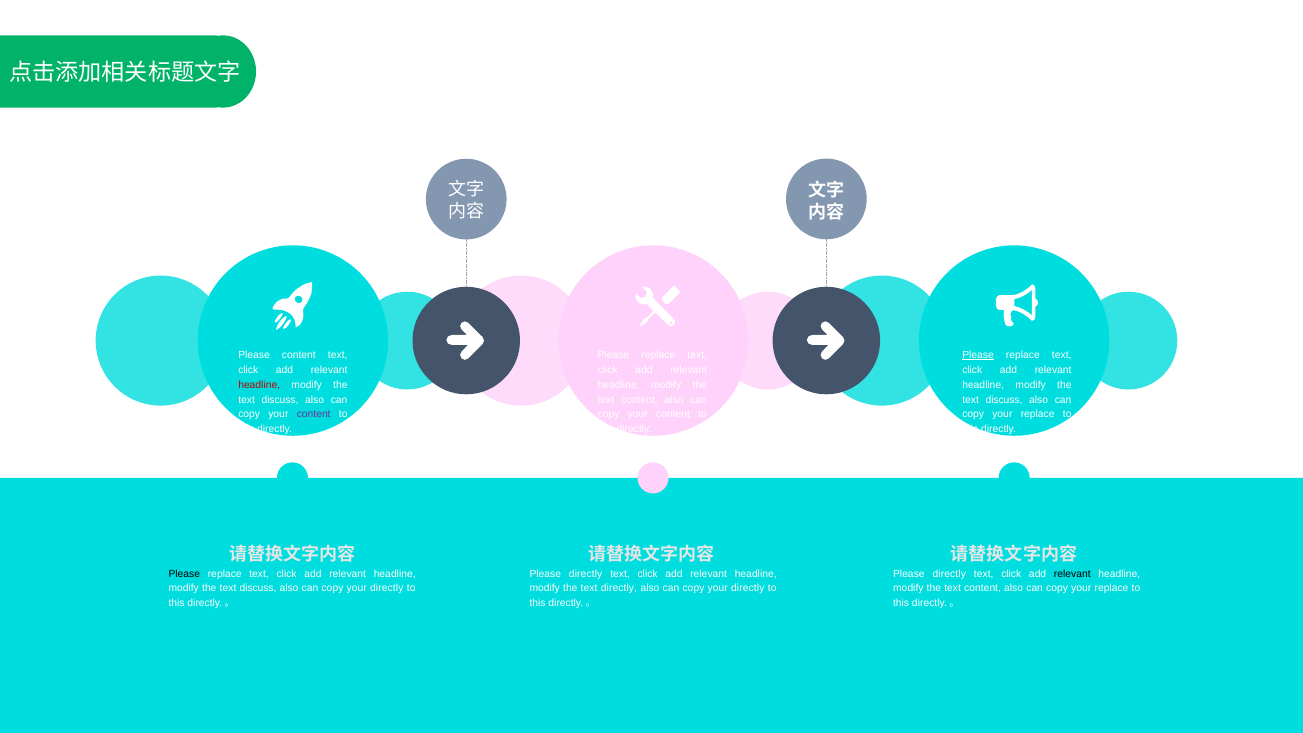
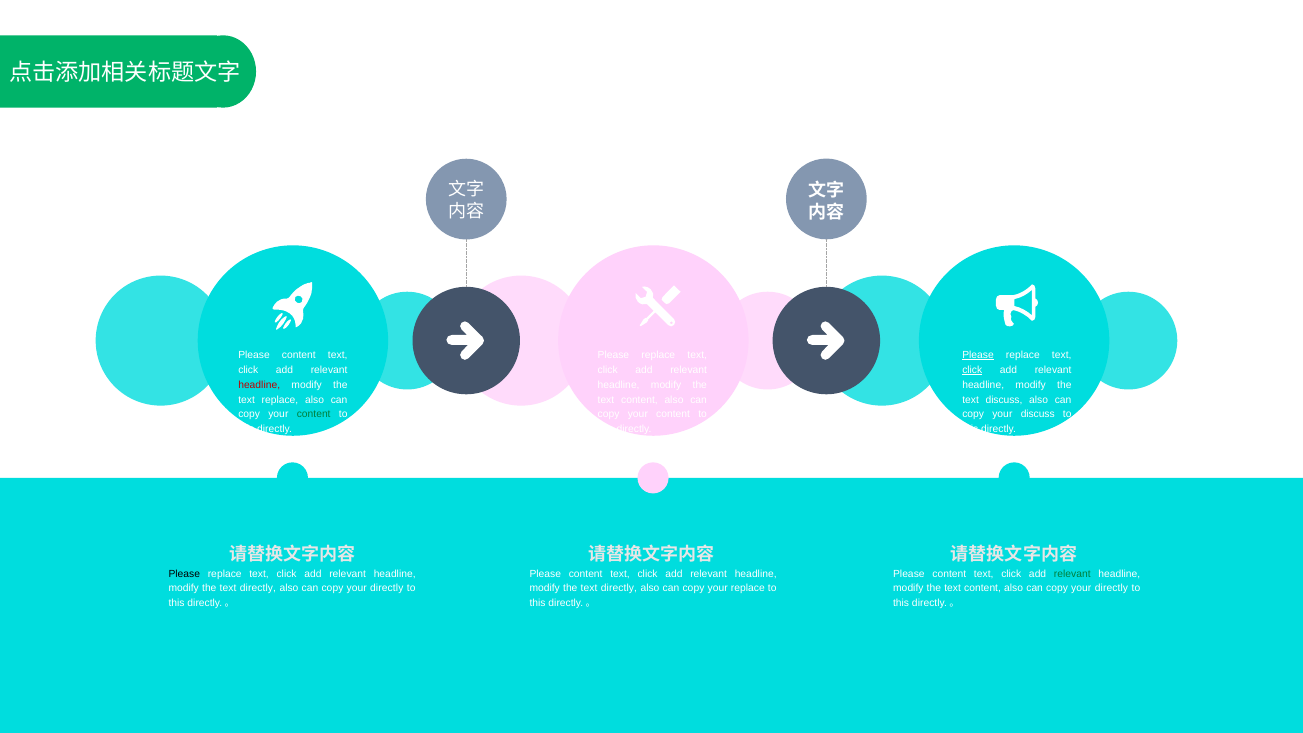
click underline: none -> present (972, 370)
discuss: discuss -> replace (280, 400)
content colour: purple -> green (314, 414)
replace: replace -> discuss (1038, 414)
directly: directly -> content (586, 574)
directly: directly -> content (949, 574)
relevant colour: black -> green (1072, 574)
discuss: discuss -> directly (258, 588)
directly: directly -> replace (748, 588)
replace: replace -> directly (1111, 588)
